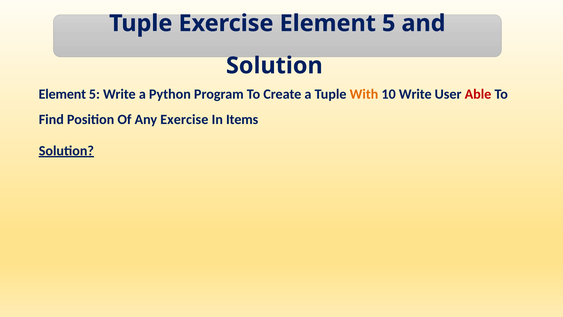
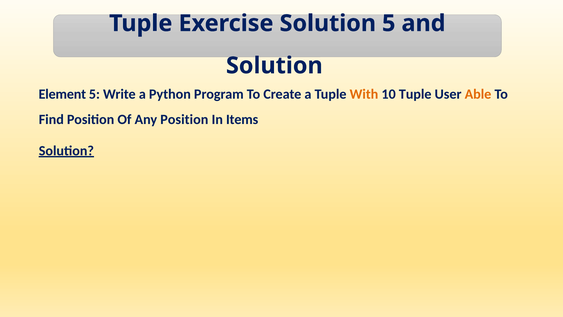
Exercise Element: Element -> Solution (328, 23)
10 Write: Write -> Tuple (415, 94)
Able colour: red -> orange (478, 94)
Any Exercise: Exercise -> Position (184, 119)
